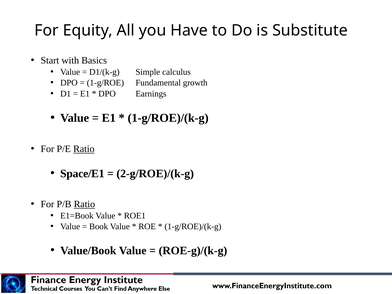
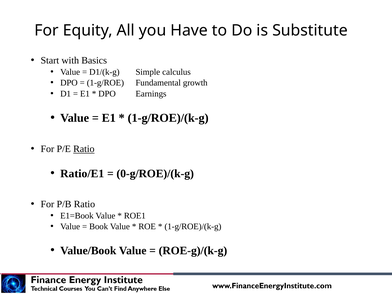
Space/E1: Space/E1 -> Ratio/E1 (82, 174)
2-g/ROE)/(k-g: 2-g/ROE)/(k-g -> 0-g/ROE)/(k-g (155, 174)
Ratio underline: present -> none (84, 204)
